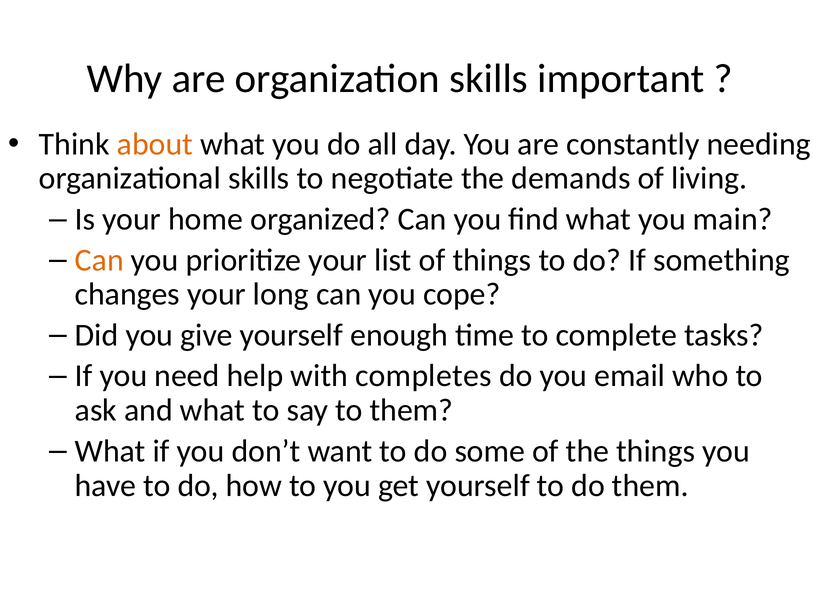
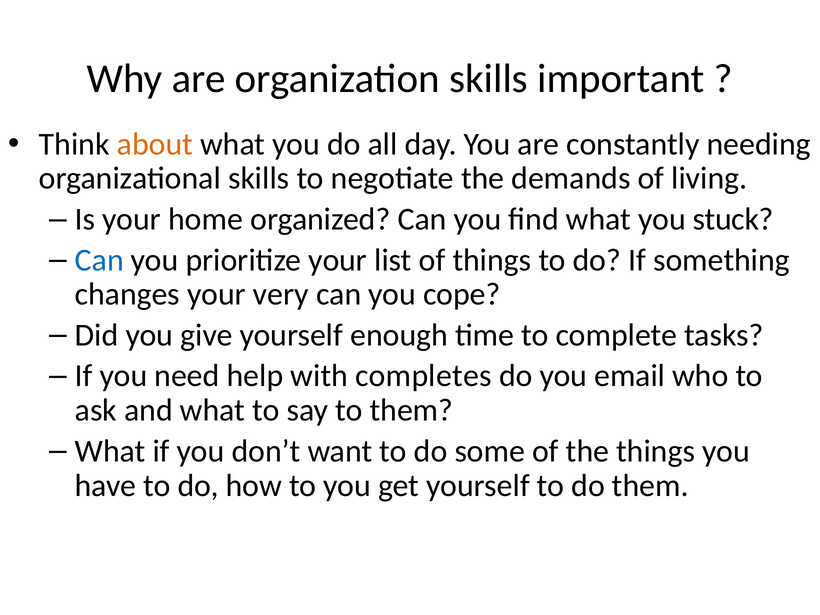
main: main -> stuck (733, 219)
Can colour: orange -> blue (99, 260)
long: long -> very (281, 294)
